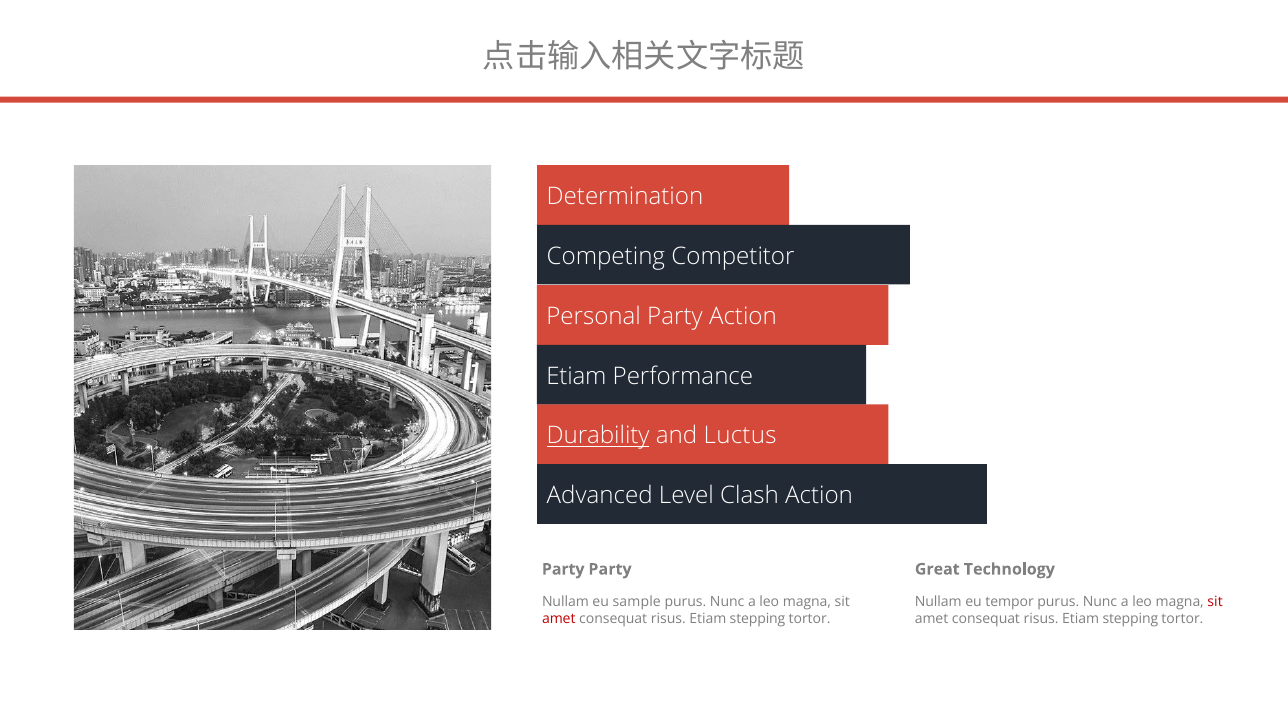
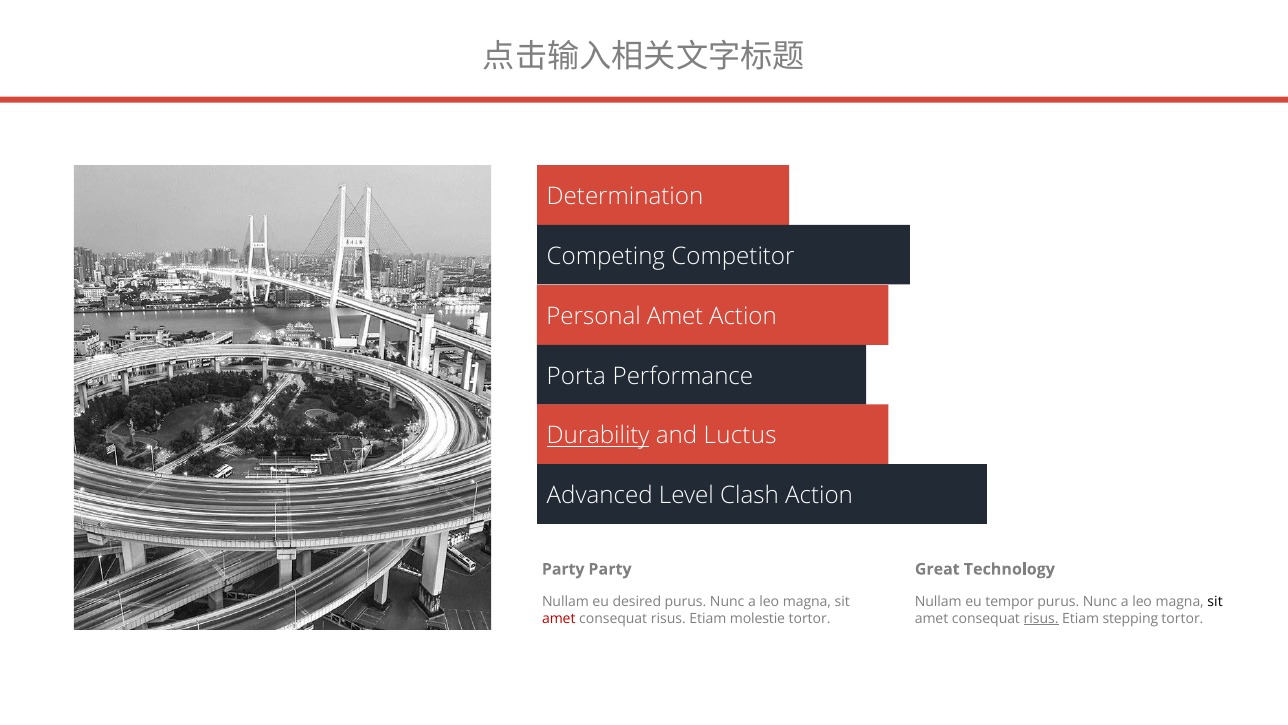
Personal Party: Party -> Amet (675, 317)
Etiam: Etiam -> Porta (576, 376)
sample: sample -> desired (637, 602)
sit colour: red -> black (1215, 602)
stepping: stepping -> molestie (758, 618)
risus underline: none -> present (1041, 618)
